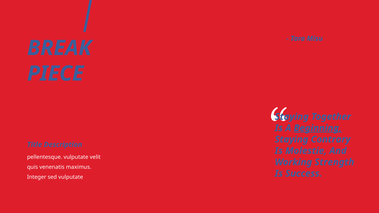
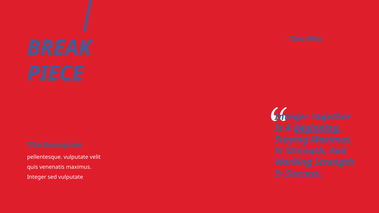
Staying: Staying -> Integer (292, 117)
Staying Contrary: Contrary -> Maximus (331, 140)
Is Molestie: Molestie -> Strength (306, 151)
Success underline: none -> present (304, 174)
